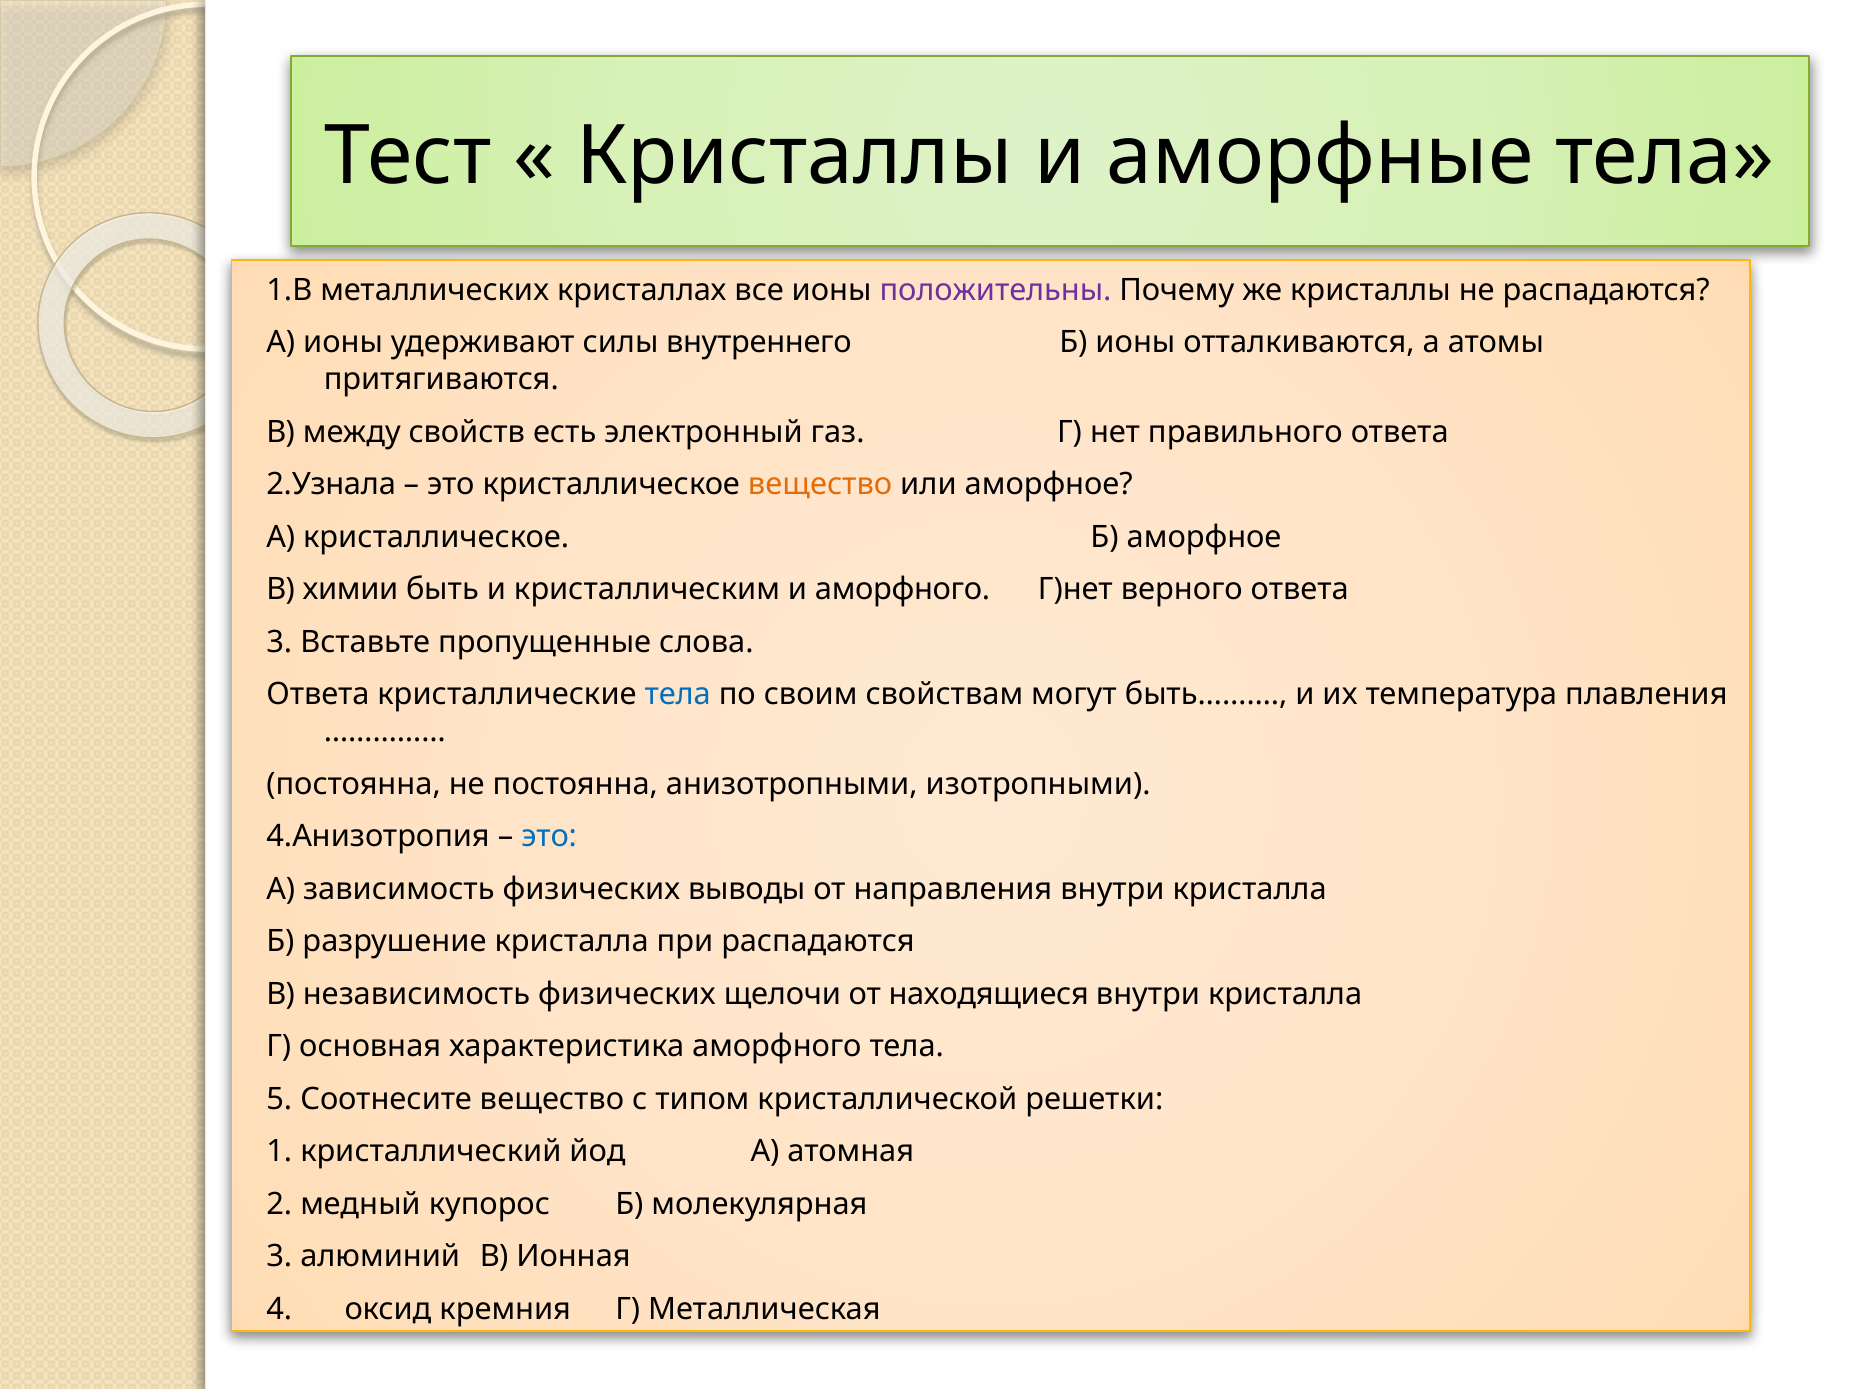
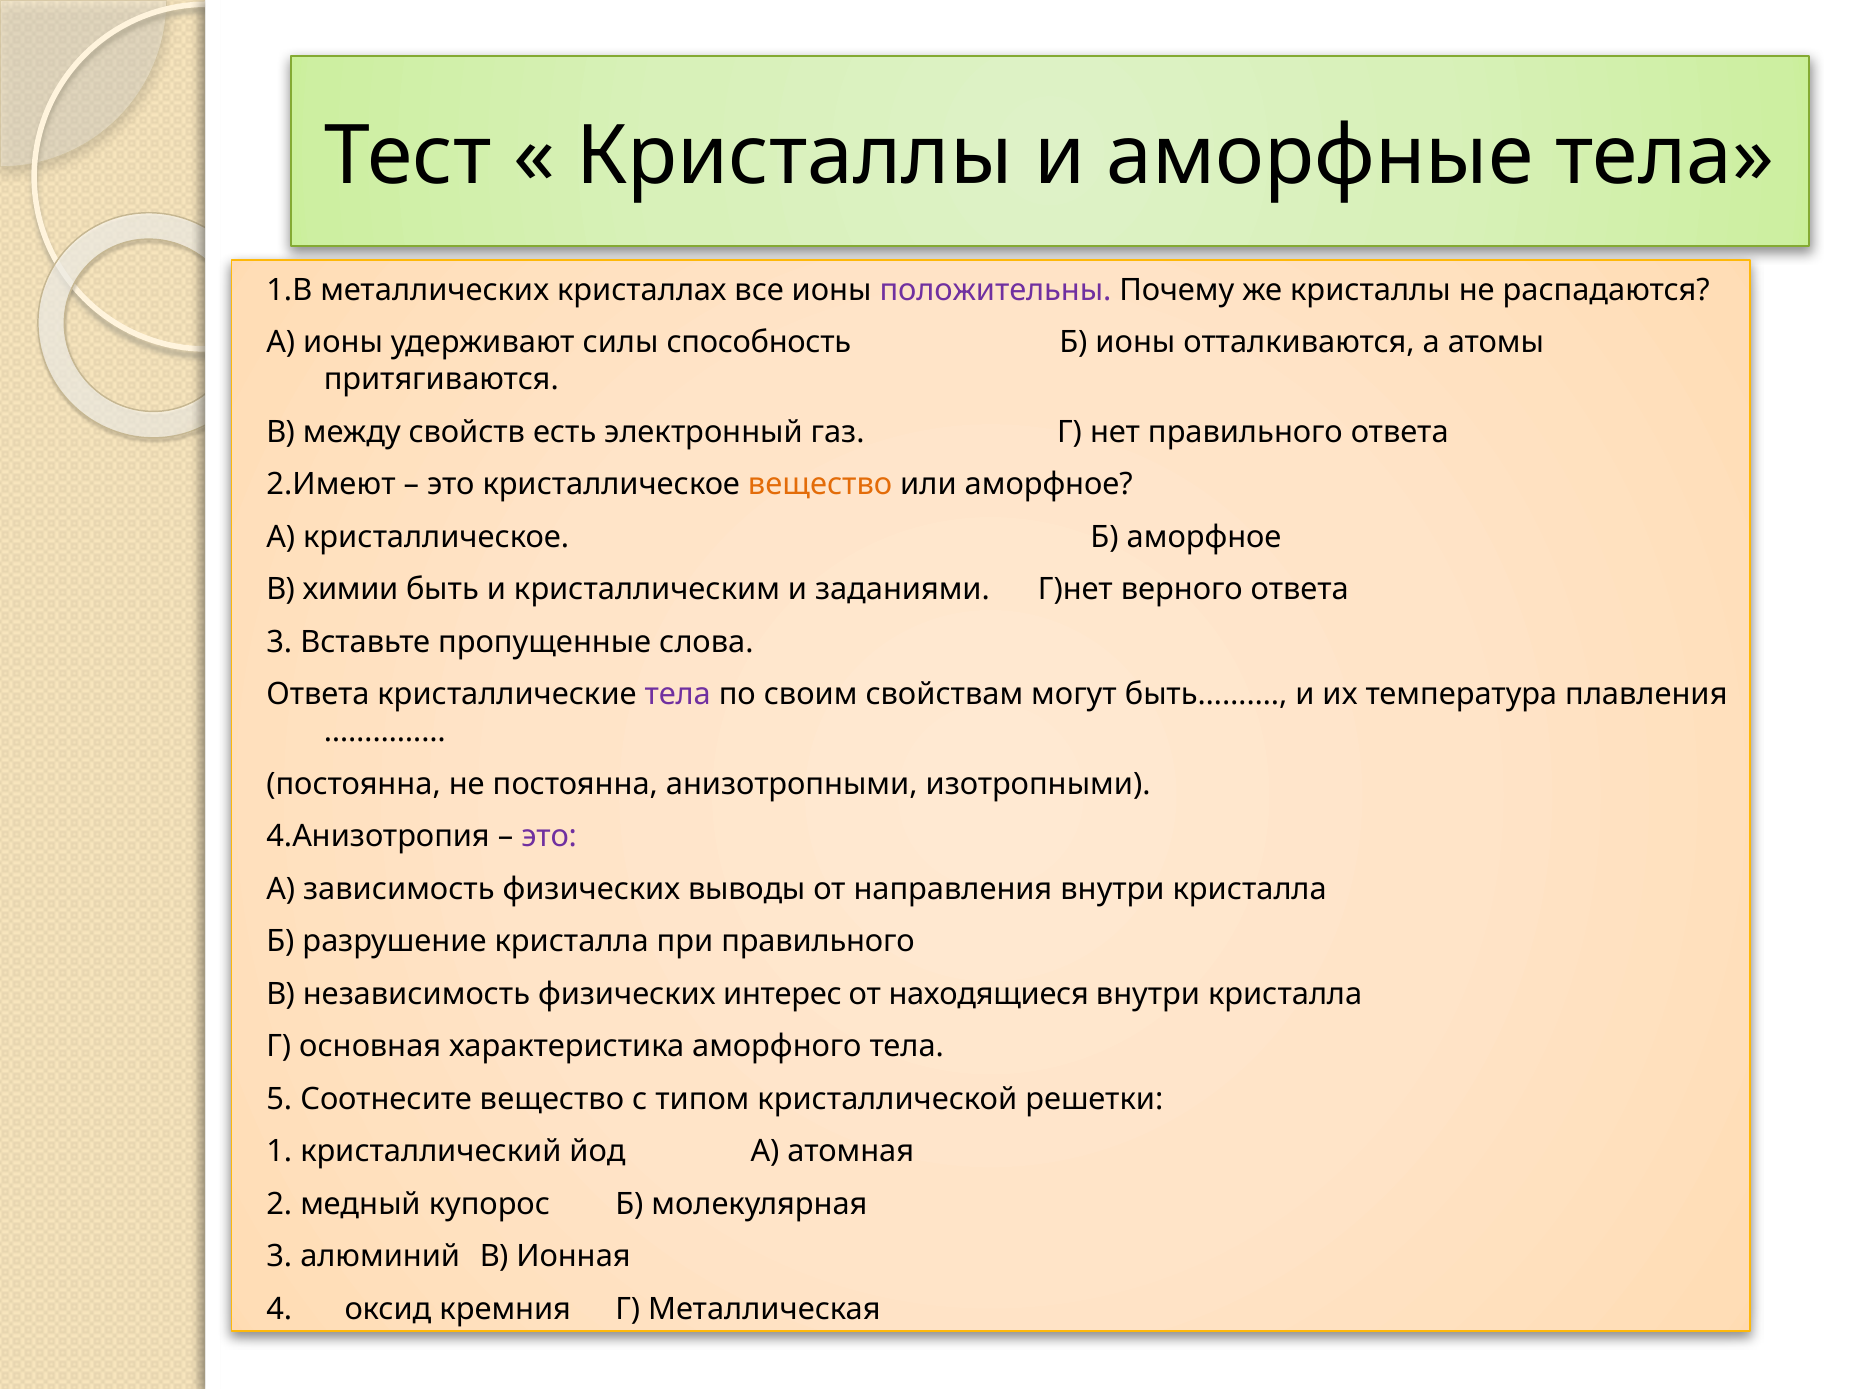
внутреннего: внутреннего -> способность (759, 343)
2.Узнала: 2.Узнала -> 2.Имеют (331, 485)
и аморфного: аморфного -> заданиями (902, 590)
тела colour: blue -> purple (678, 695)
это colour: blue -> purple (549, 837)
при распадаются: распадаются -> правильного (818, 942)
щелочи: щелочи -> интерес (782, 994)
